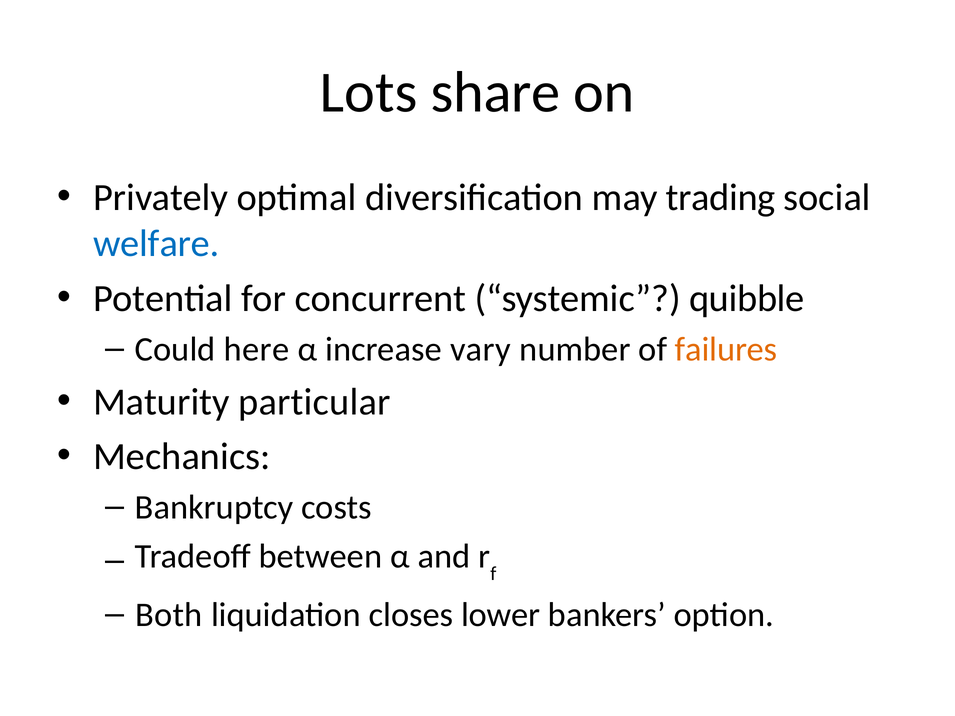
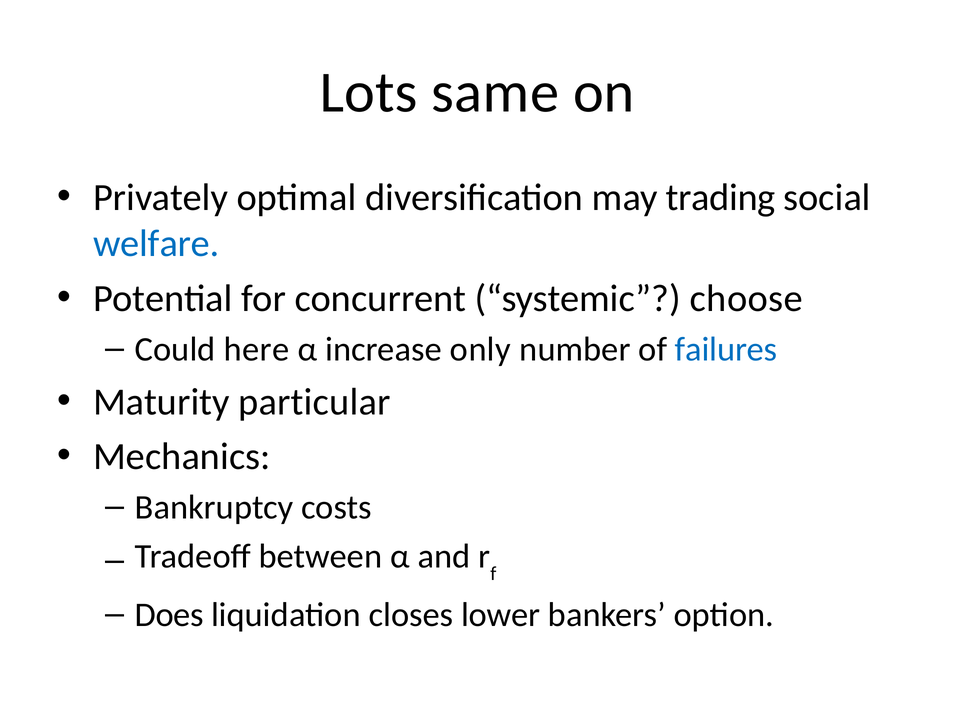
share: share -> same (495, 92)
quibble: quibble -> choose (746, 299)
vary: vary -> only (480, 349)
failures colour: orange -> blue (726, 349)
Both: Both -> Does (169, 615)
